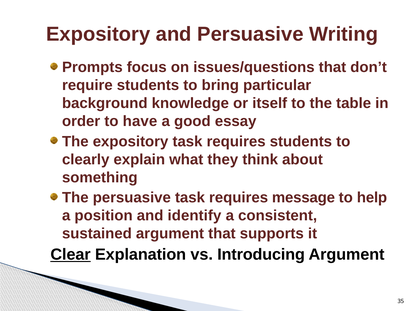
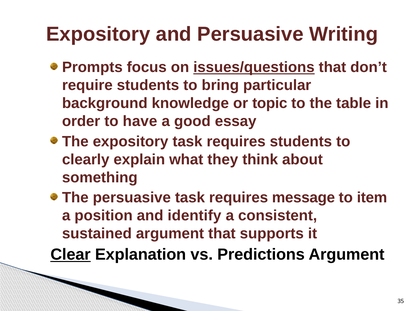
issues/questions underline: none -> present (254, 67)
itself: itself -> topic (270, 103)
help: help -> item (372, 197)
Introducing: Introducing -> Predictions (261, 254)
